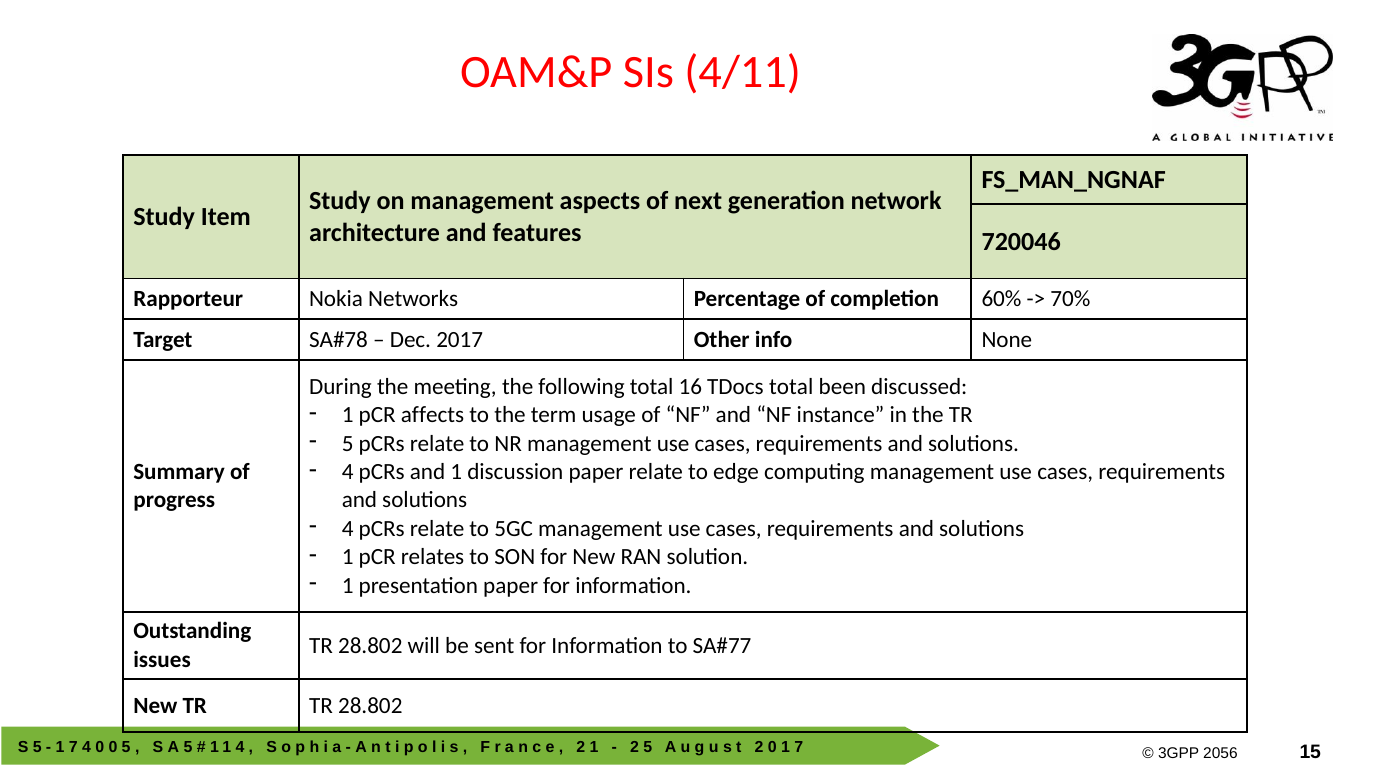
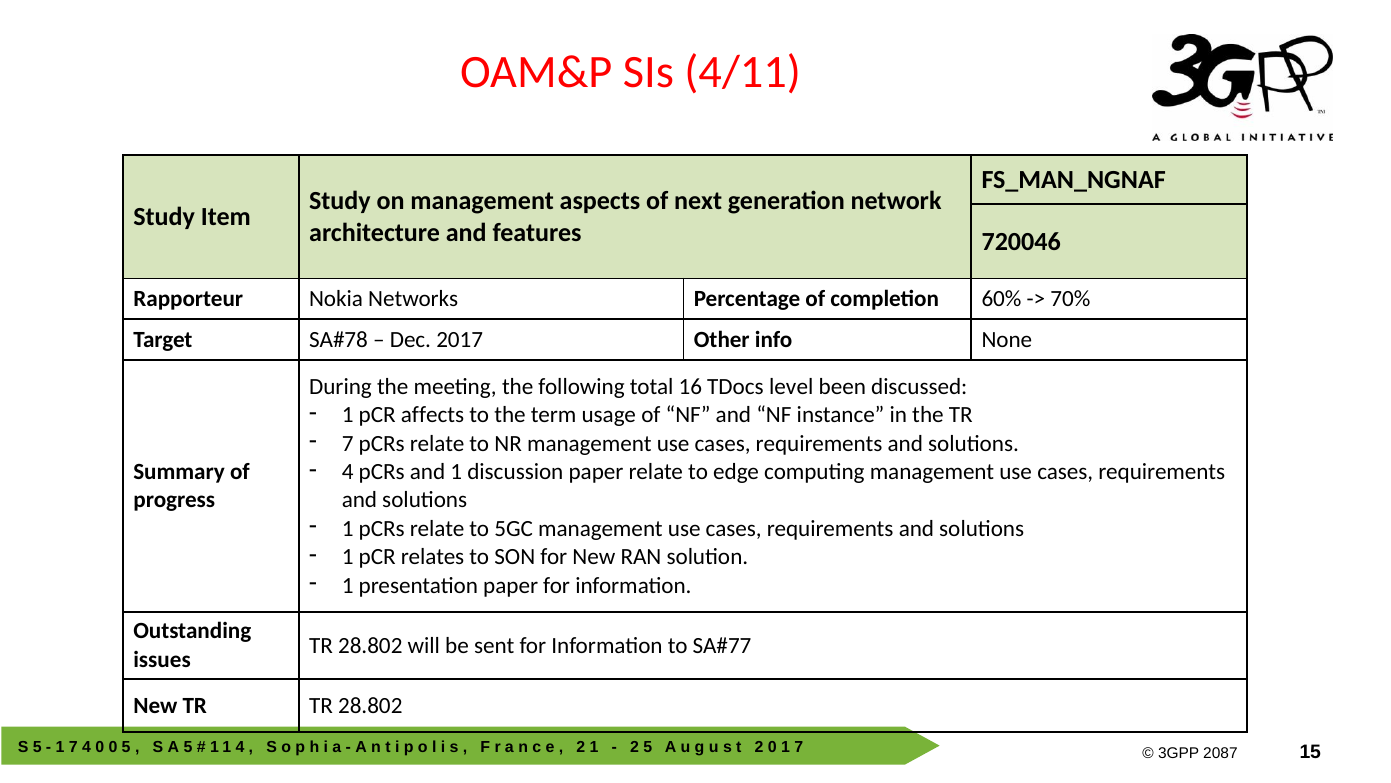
total: total -> level (791, 387)
5: 5 -> 7 (348, 443)
4: 4 -> 1 (348, 528)
2056: 2056 -> 2087 (1220, 753)
